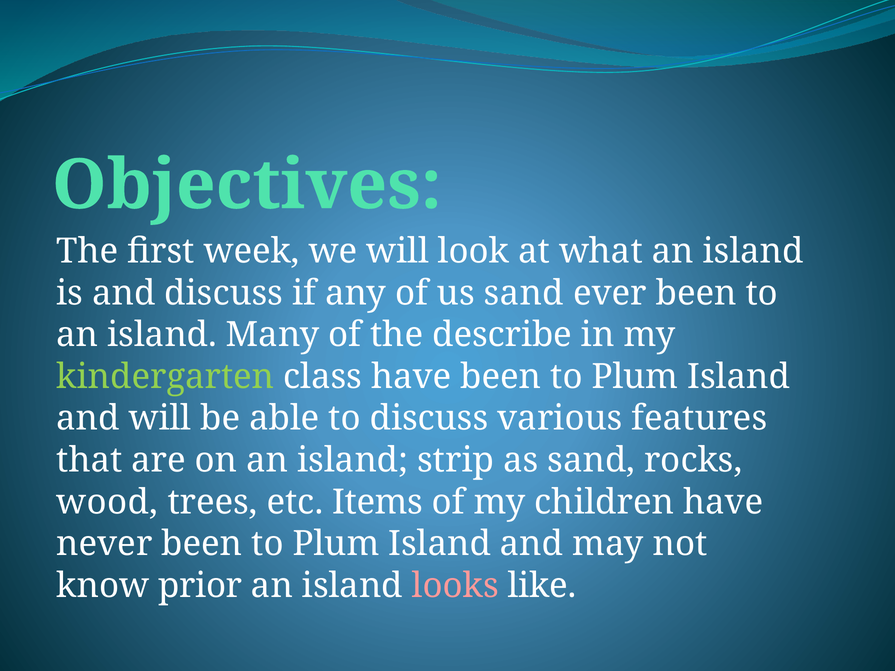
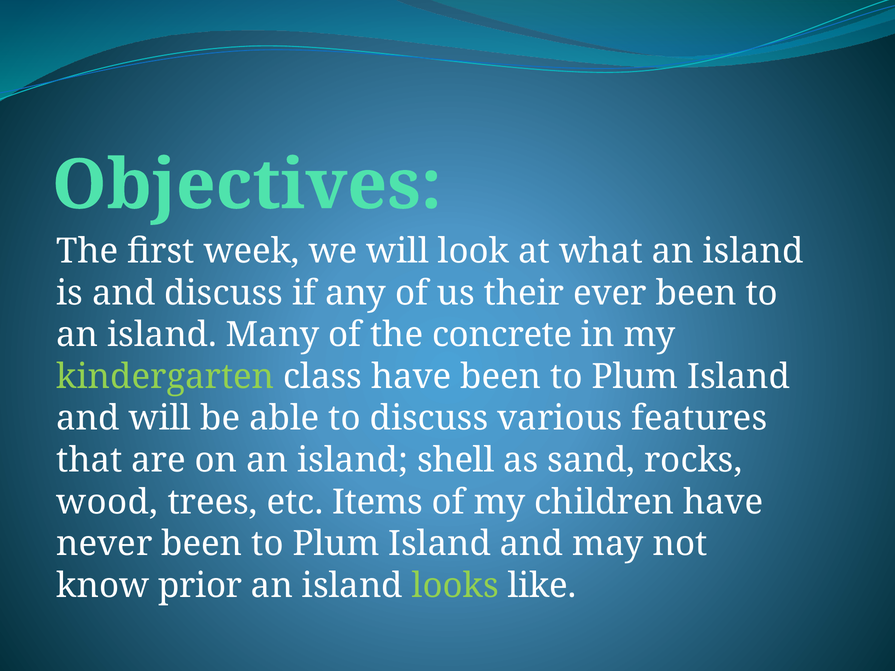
us sand: sand -> their (524, 293)
describe: describe -> concrete (502, 335)
strip: strip -> shell (456, 460)
looks colour: pink -> light green (455, 586)
